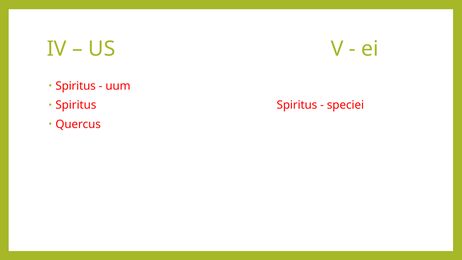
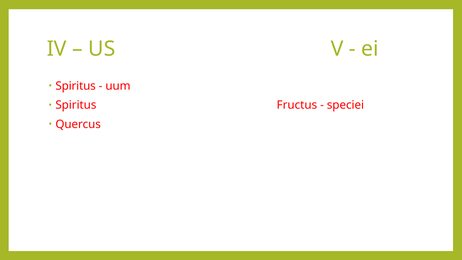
Spiritus Spiritus: Spiritus -> Fructus (297, 105)
